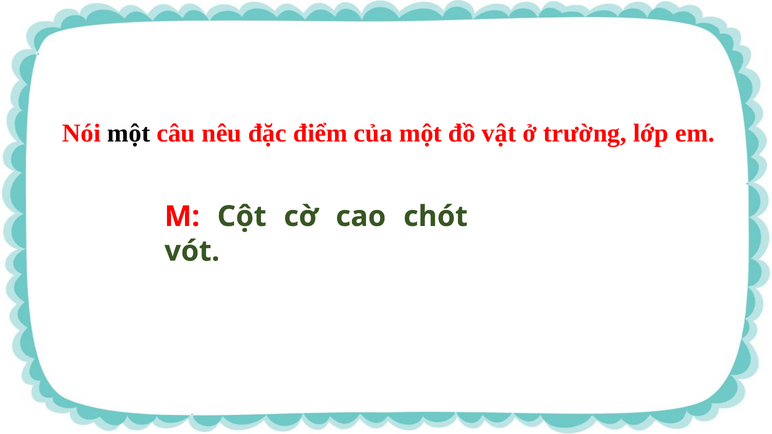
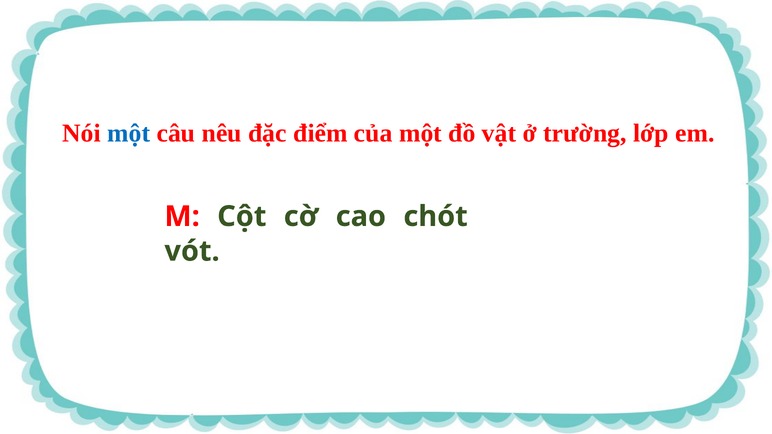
một colour: black -> blue (129, 133)
